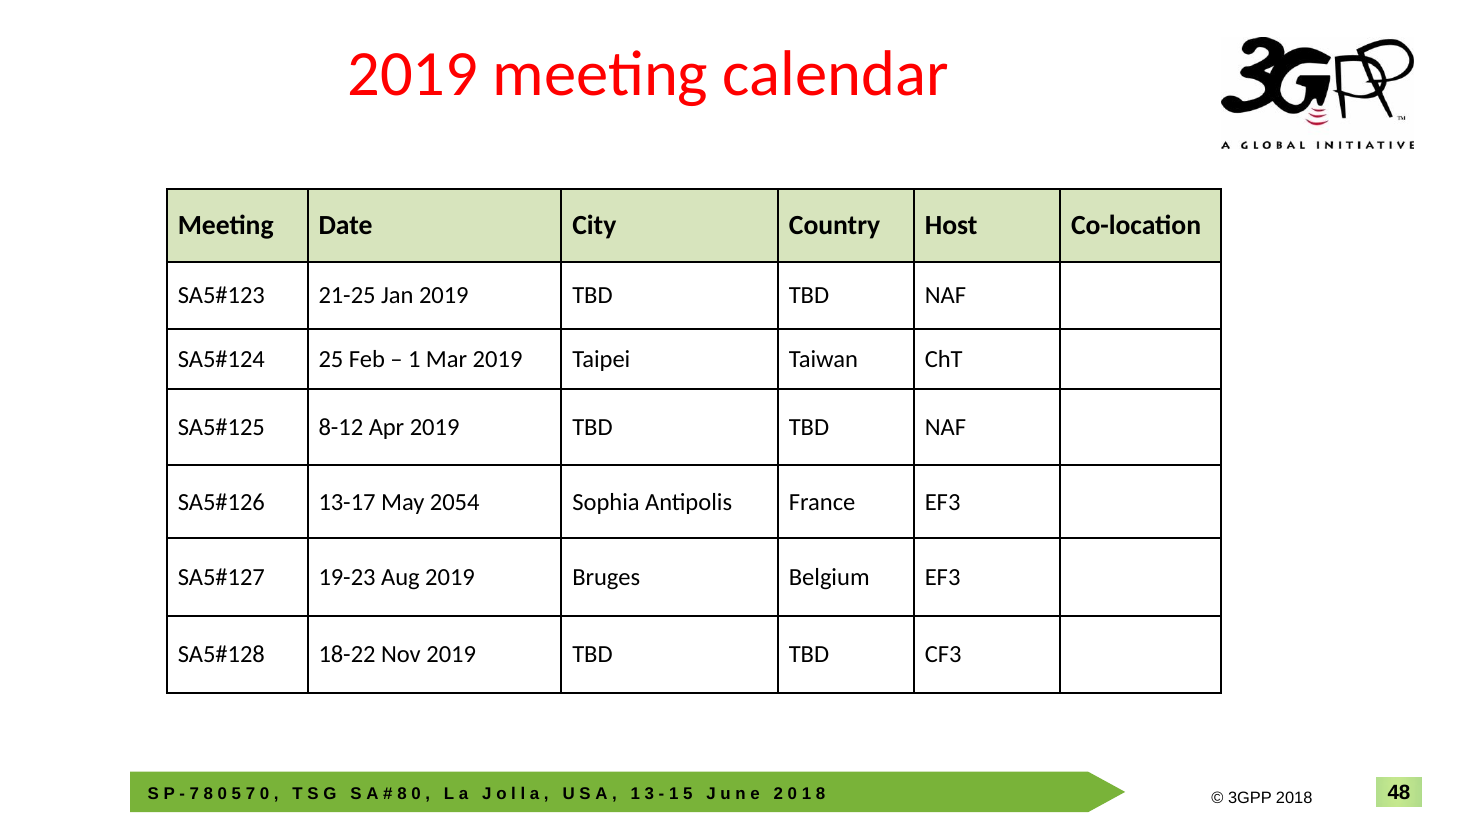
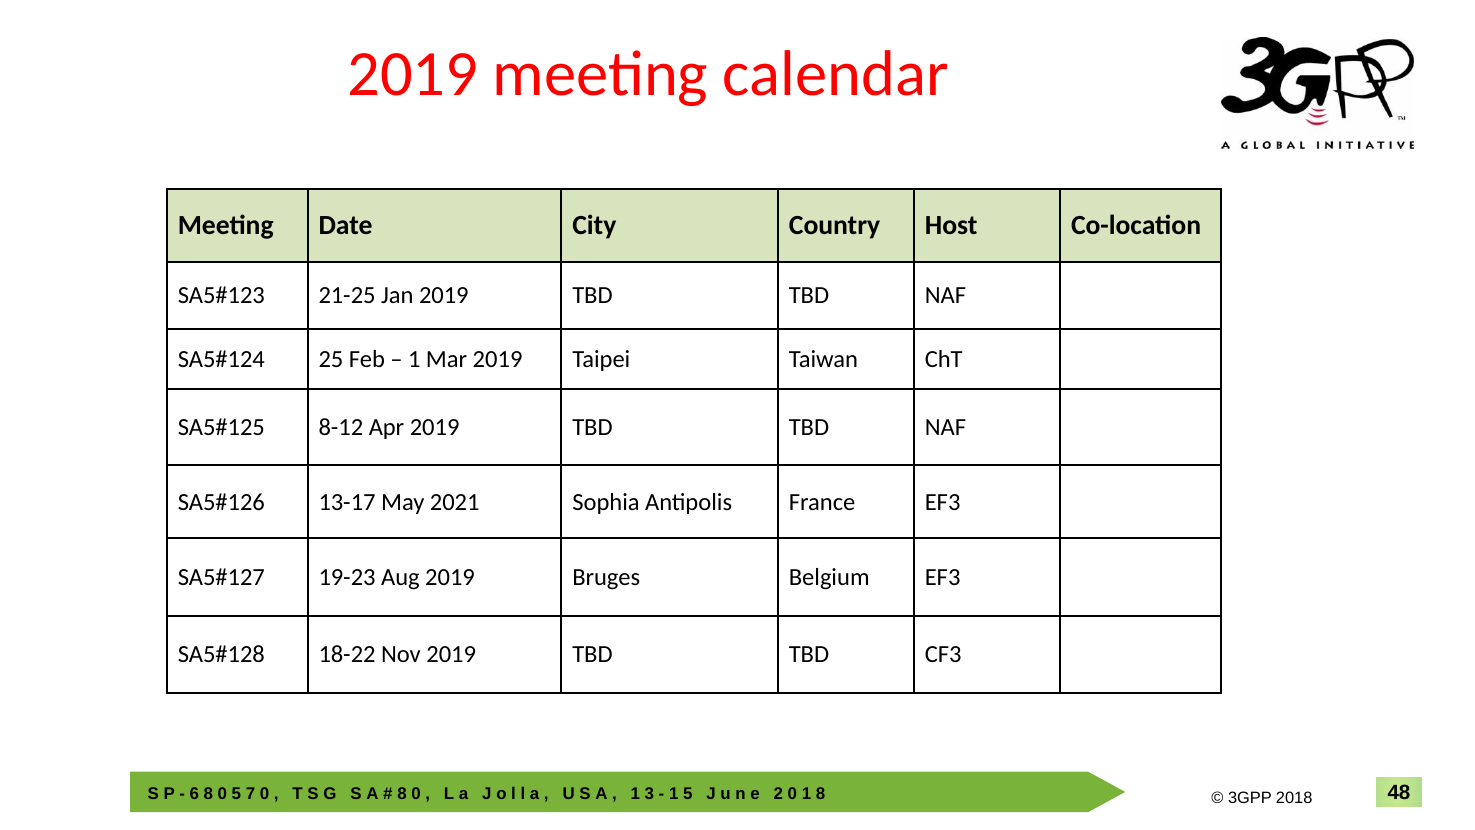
2054: 2054 -> 2021 (455, 502)
7: 7 -> 6 (194, 794)
